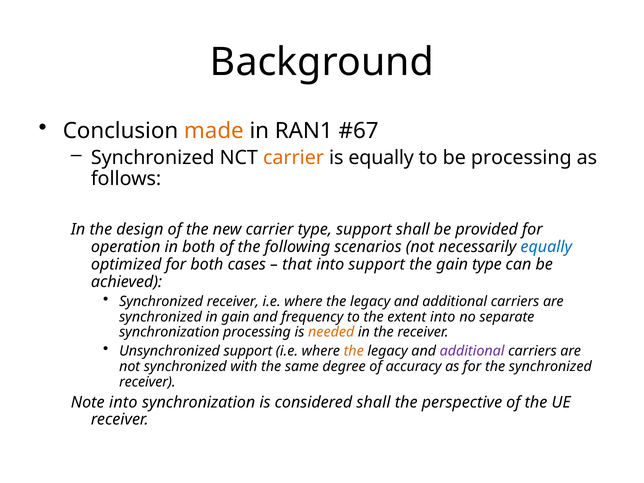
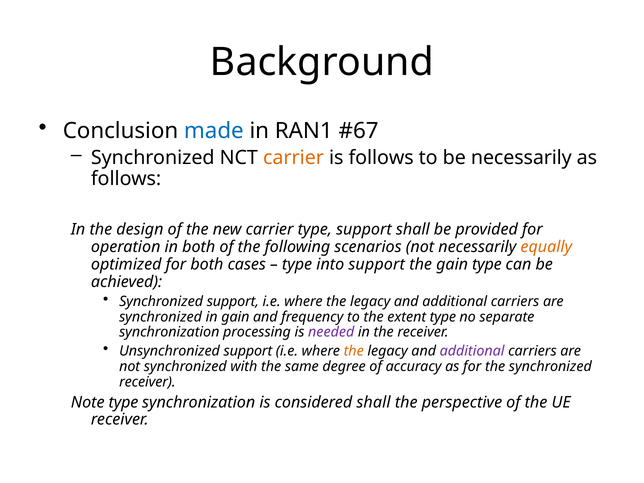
made colour: orange -> blue (214, 131)
is equally: equally -> follows (381, 158)
be processing: processing -> necessarily (521, 158)
equally colour: blue -> orange (546, 247)
that: that -> type (297, 264)
receiver: receiver -> support (233, 301)
extent into: into -> type (443, 317)
needed colour: orange -> purple (331, 332)
Note into: into -> type (123, 402)
